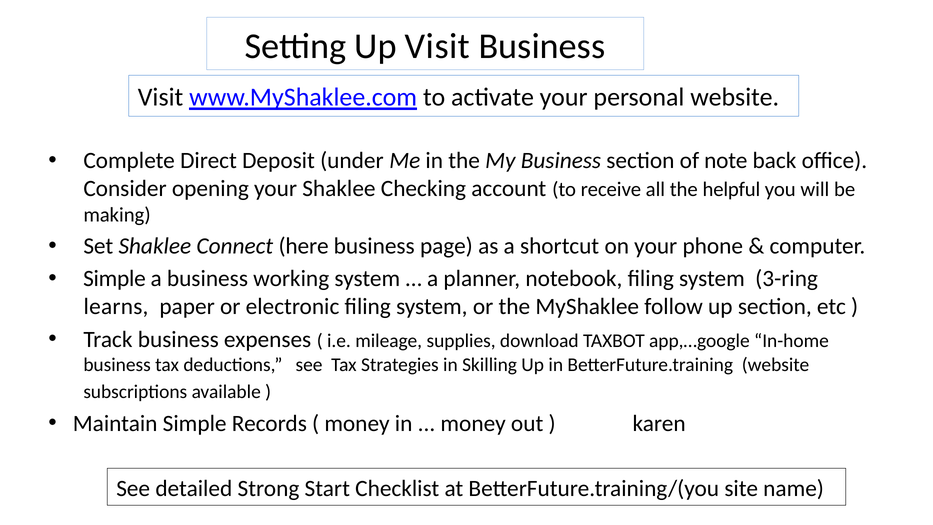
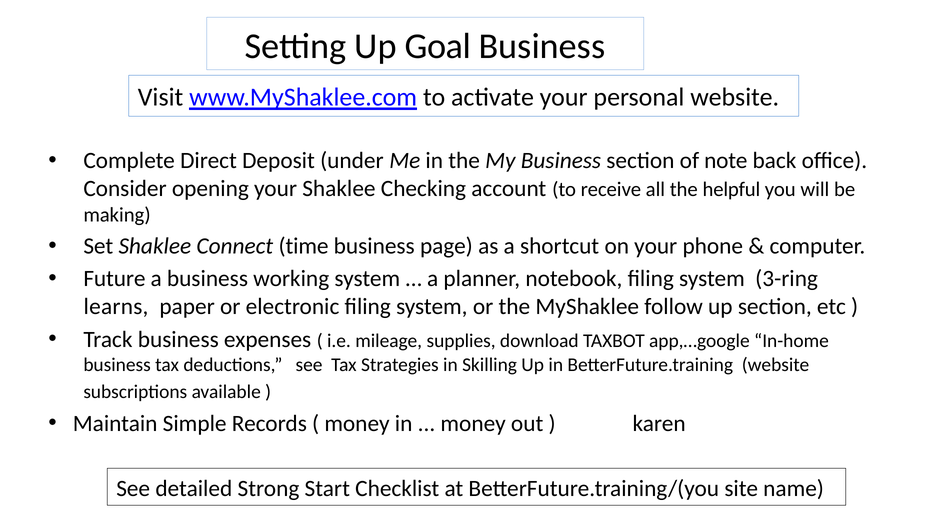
Up Visit: Visit -> Goal (438, 46)
here: here -> time (304, 246)
Simple: Simple -> Future (114, 279)
